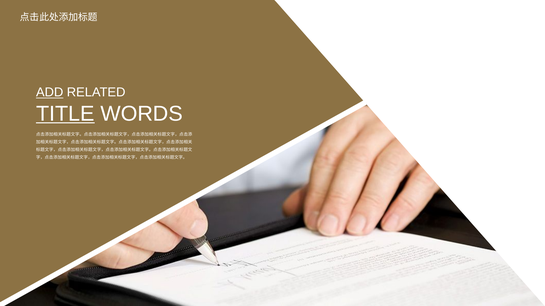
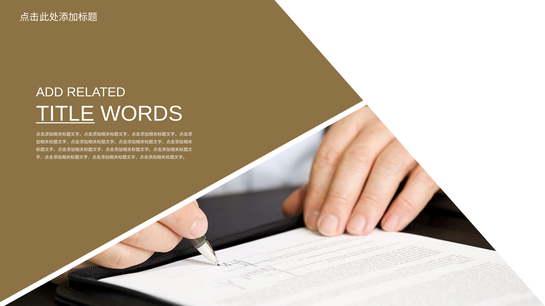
ADD underline: present -> none (50, 93)
